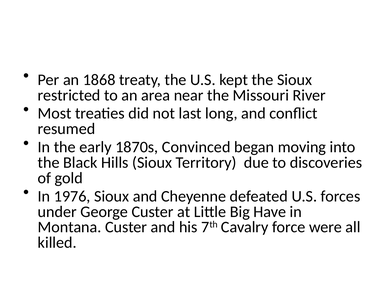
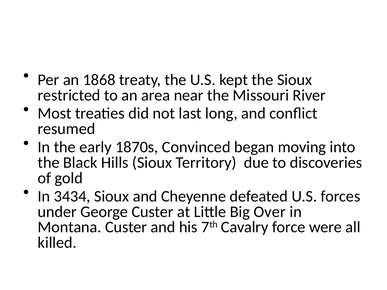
1976: 1976 -> 3434 (72, 196)
Have: Have -> Over (270, 212)
